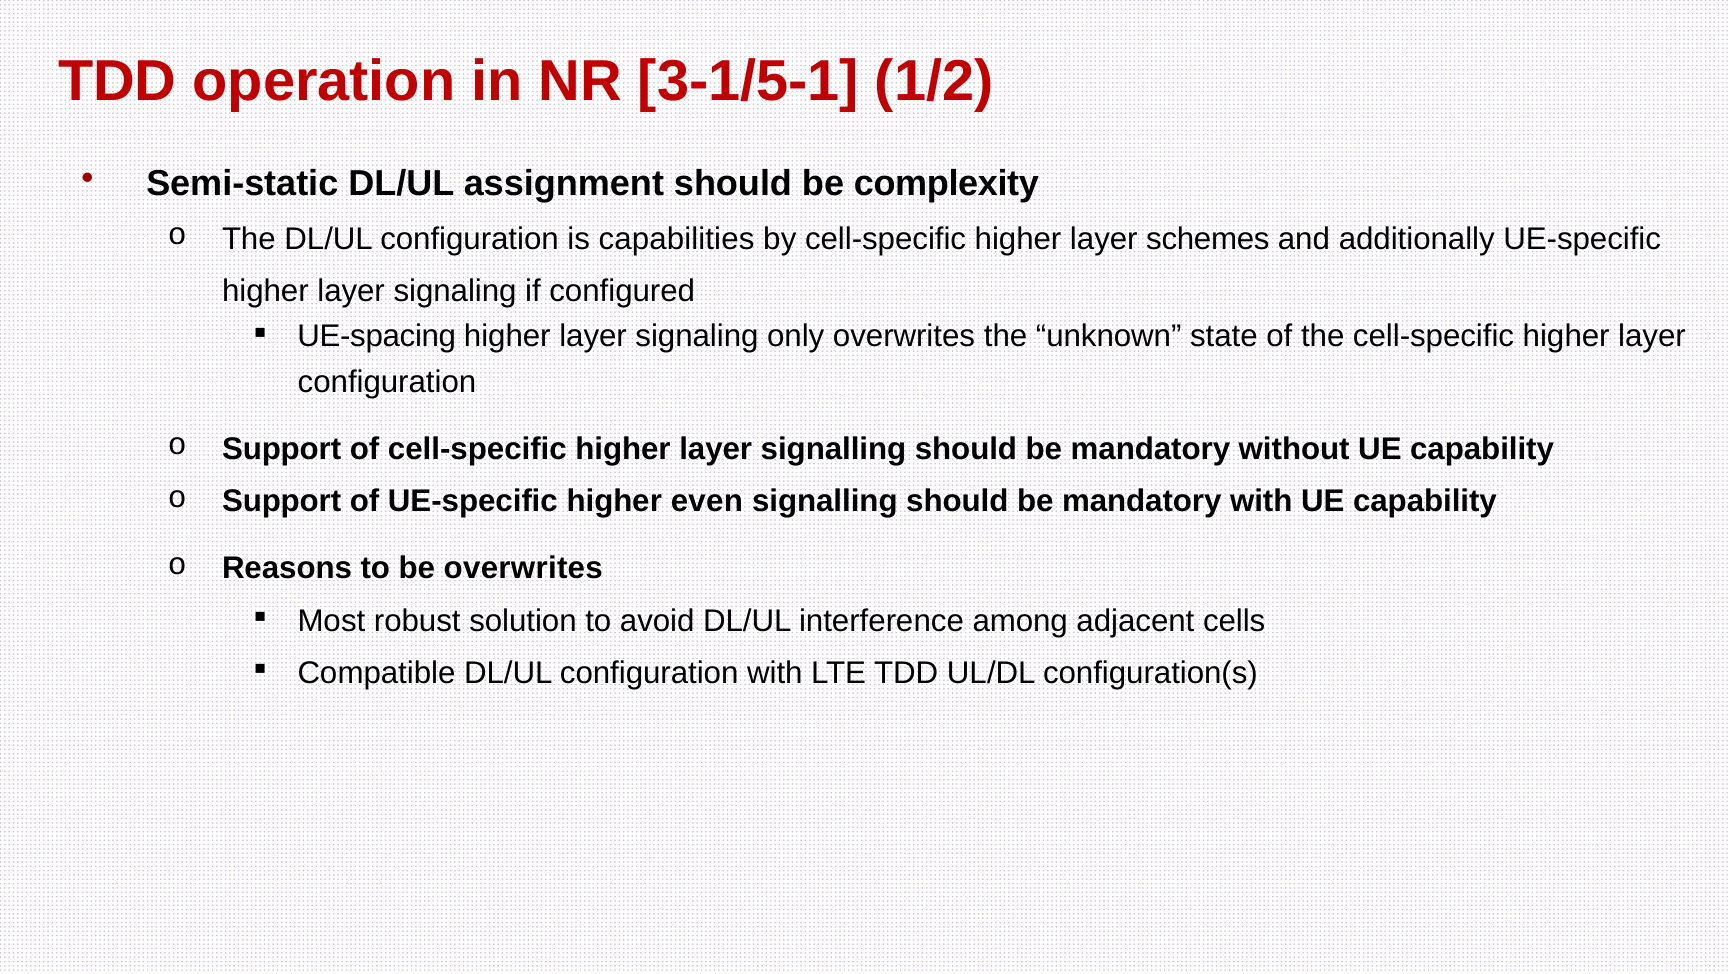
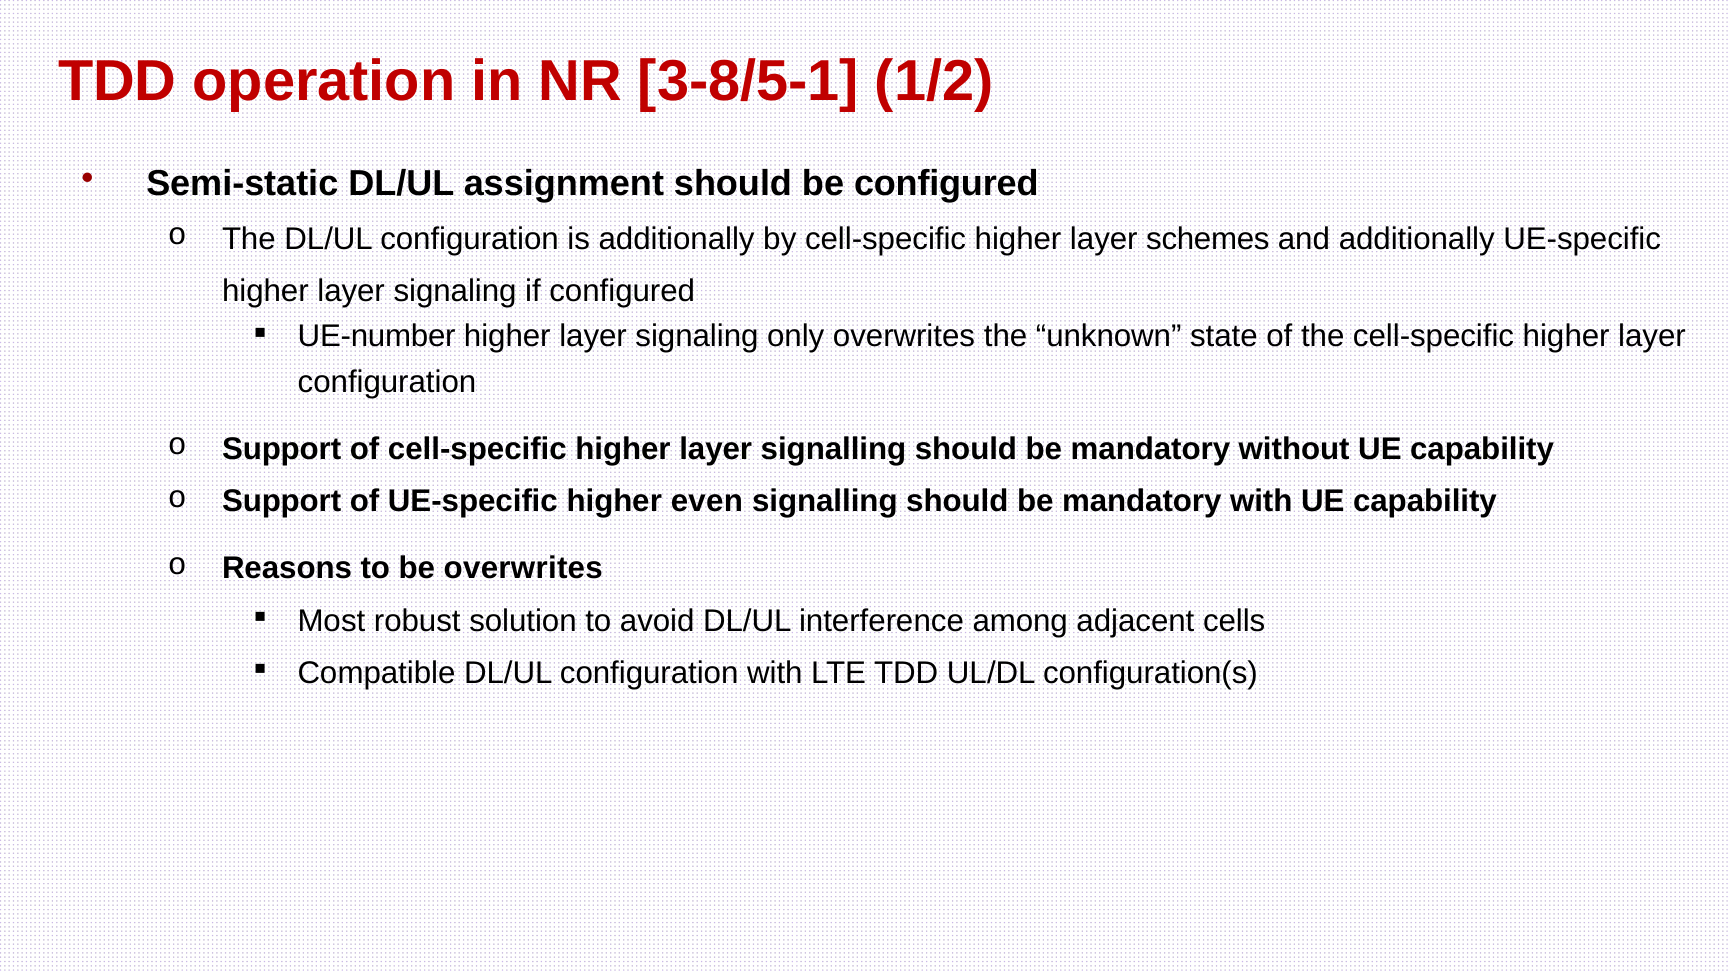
3-1/5-1: 3-1/5-1 -> 3-8/5-1 (749, 82)
be complexity: complexity -> configured (946, 184)
is capabilities: capabilities -> additionally (677, 239)
UE-spacing: UE-spacing -> UE-number (377, 337)
